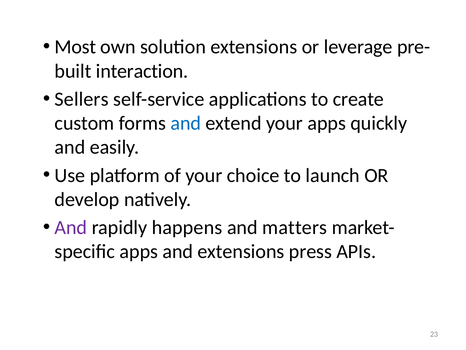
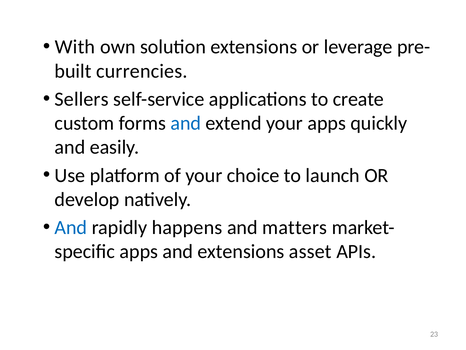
Most: Most -> With (75, 47)
interaction: interaction -> currencies (142, 71)
And colour: purple -> blue (71, 227)
press: press -> asset (310, 251)
